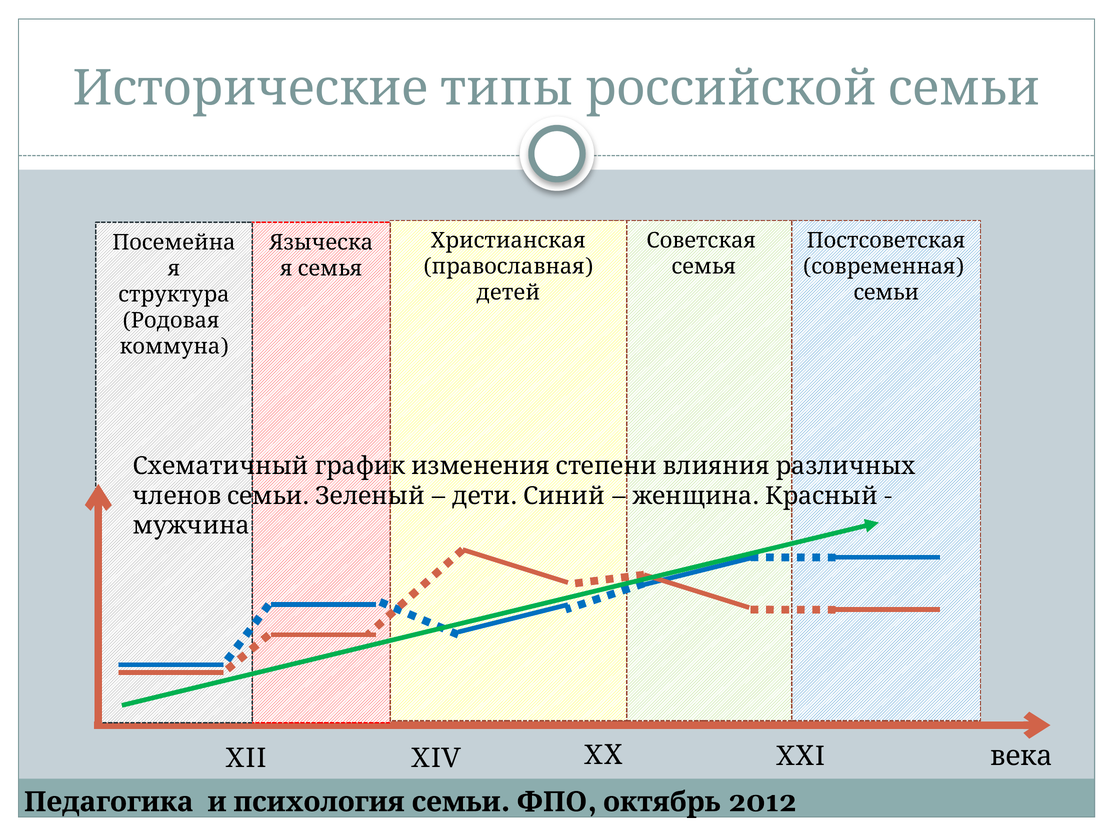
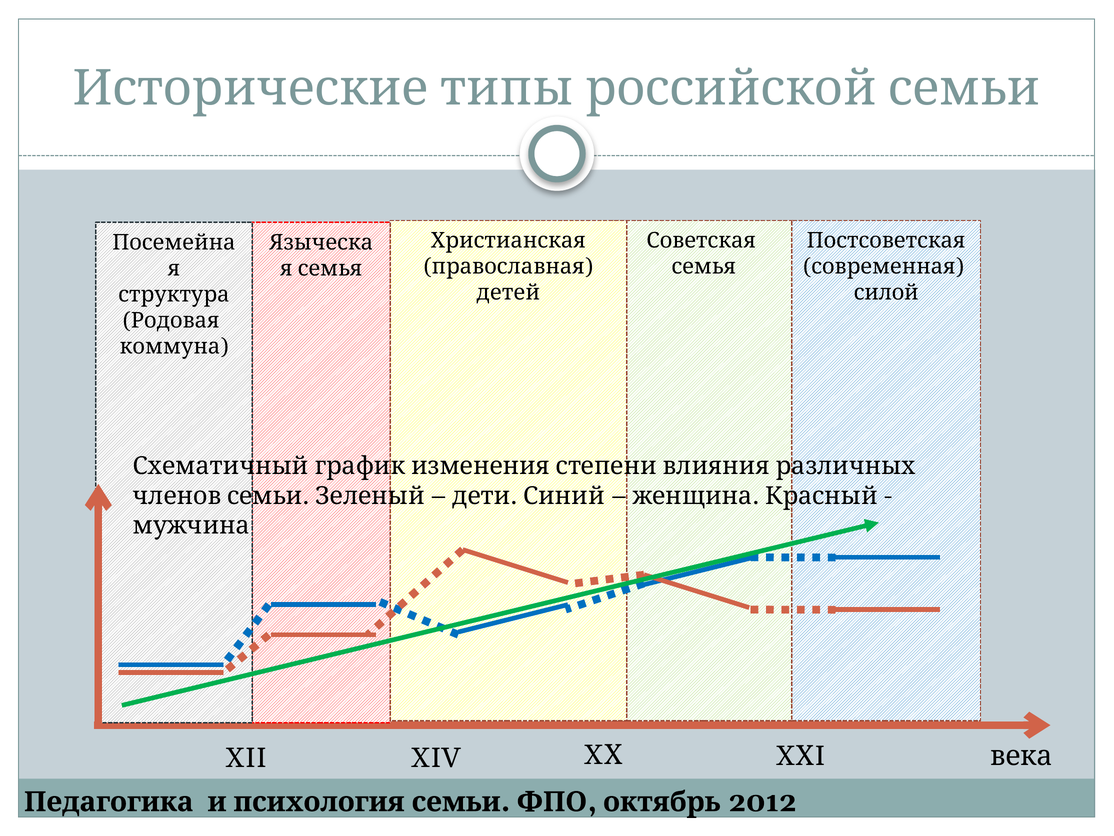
семьи: семьи -> силой (886, 292)
